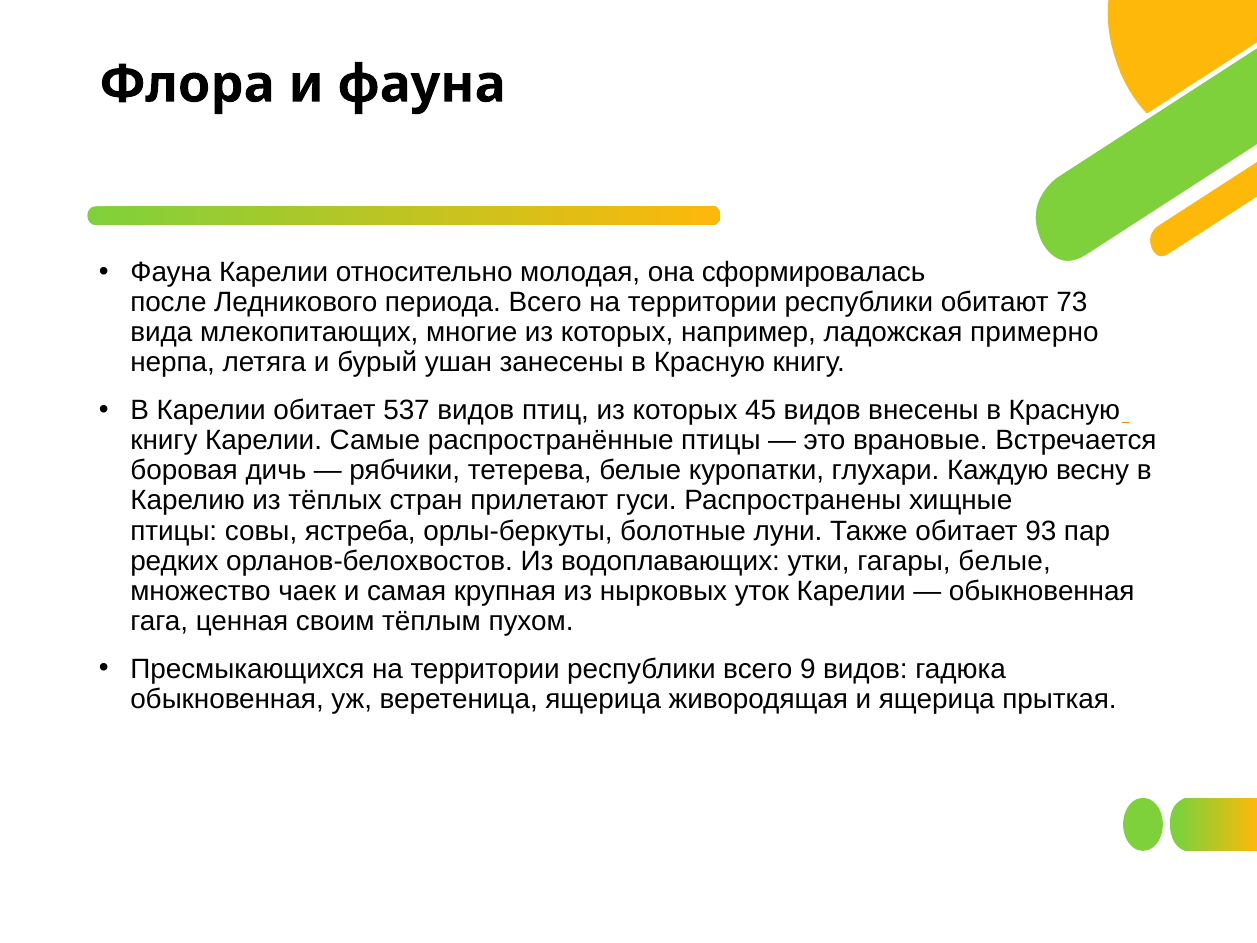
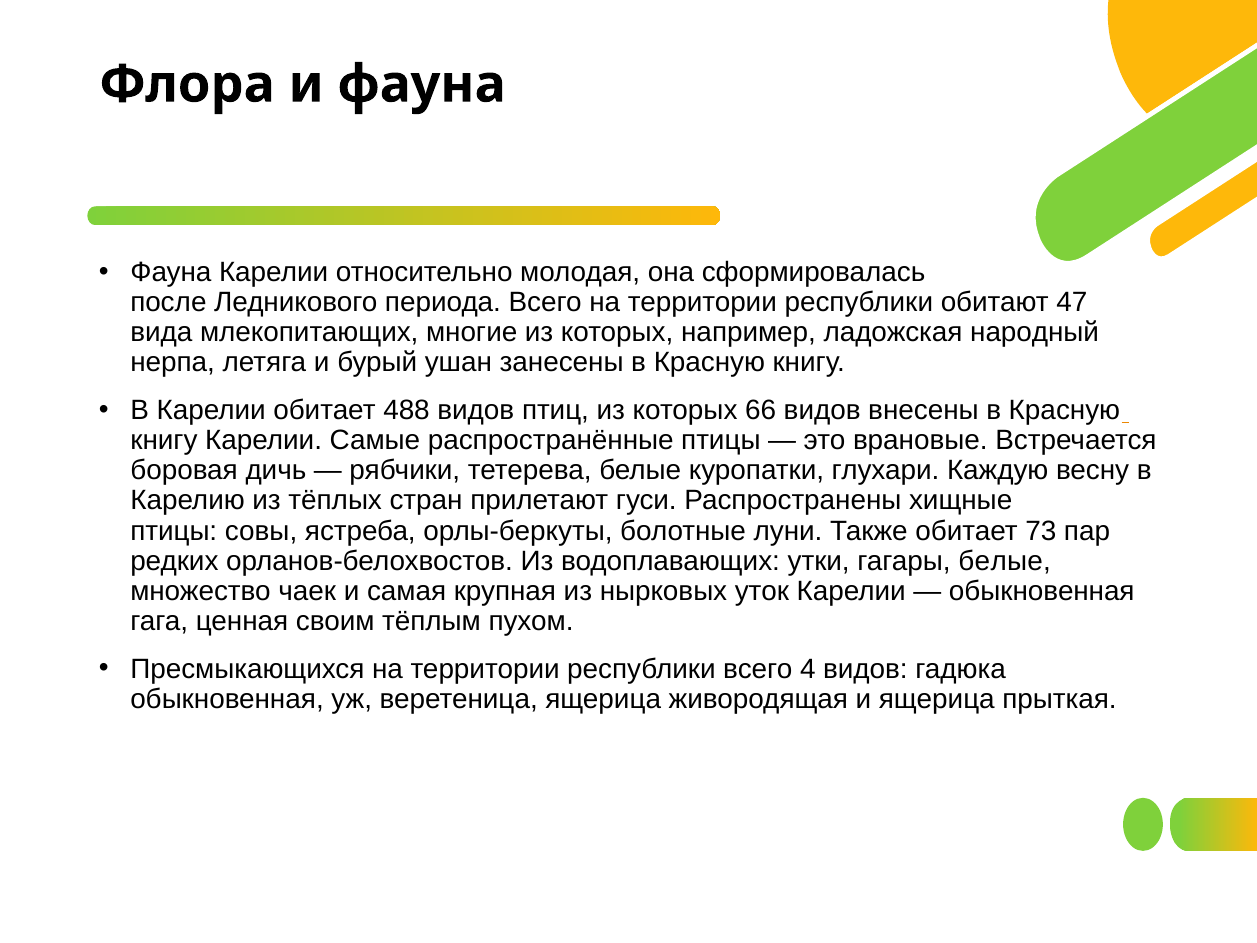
73: 73 -> 47 (1072, 302)
примерно: примерно -> народный (1035, 332)
537: 537 -> 488 (407, 410)
45: 45 -> 66 (761, 410)
93: 93 -> 73 (1041, 531)
9: 9 -> 4 (808, 669)
